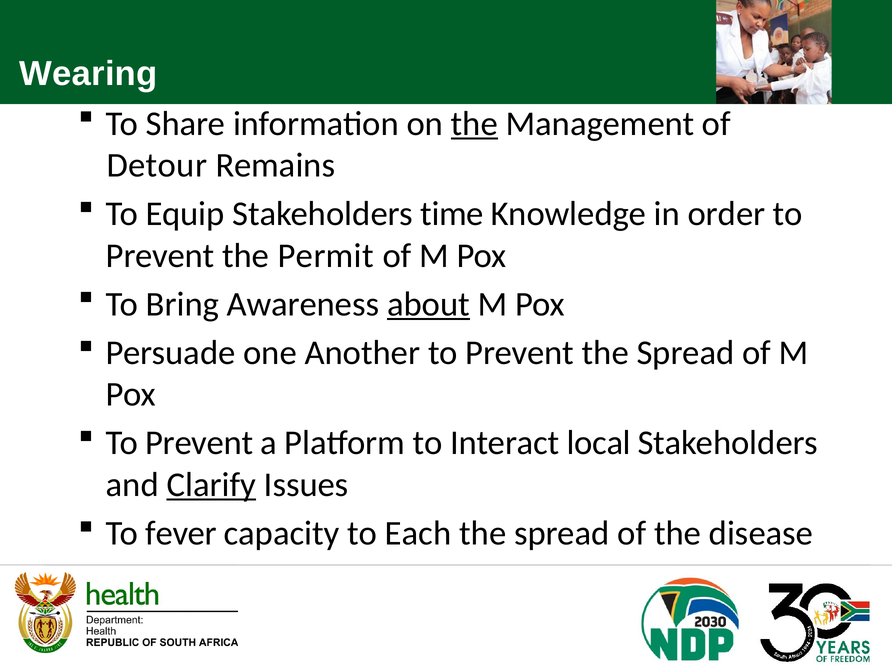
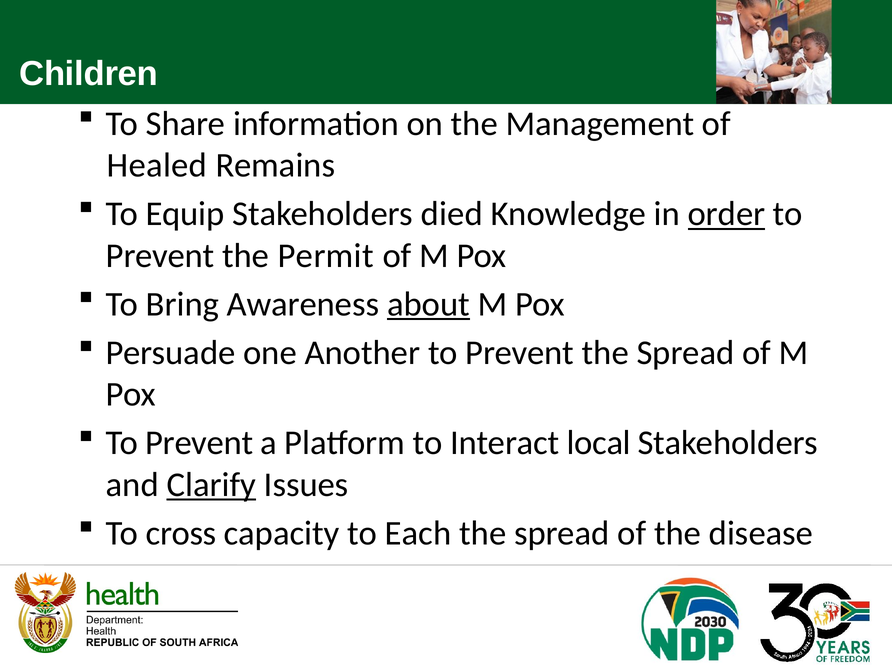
Wearing: Wearing -> Children (89, 74)
the underline: present -> none (474, 124)
Detour: Detour -> Healed (157, 165)
time: time -> died (452, 214)
order underline: none -> present (727, 214)
fever: fever -> cross (181, 533)
